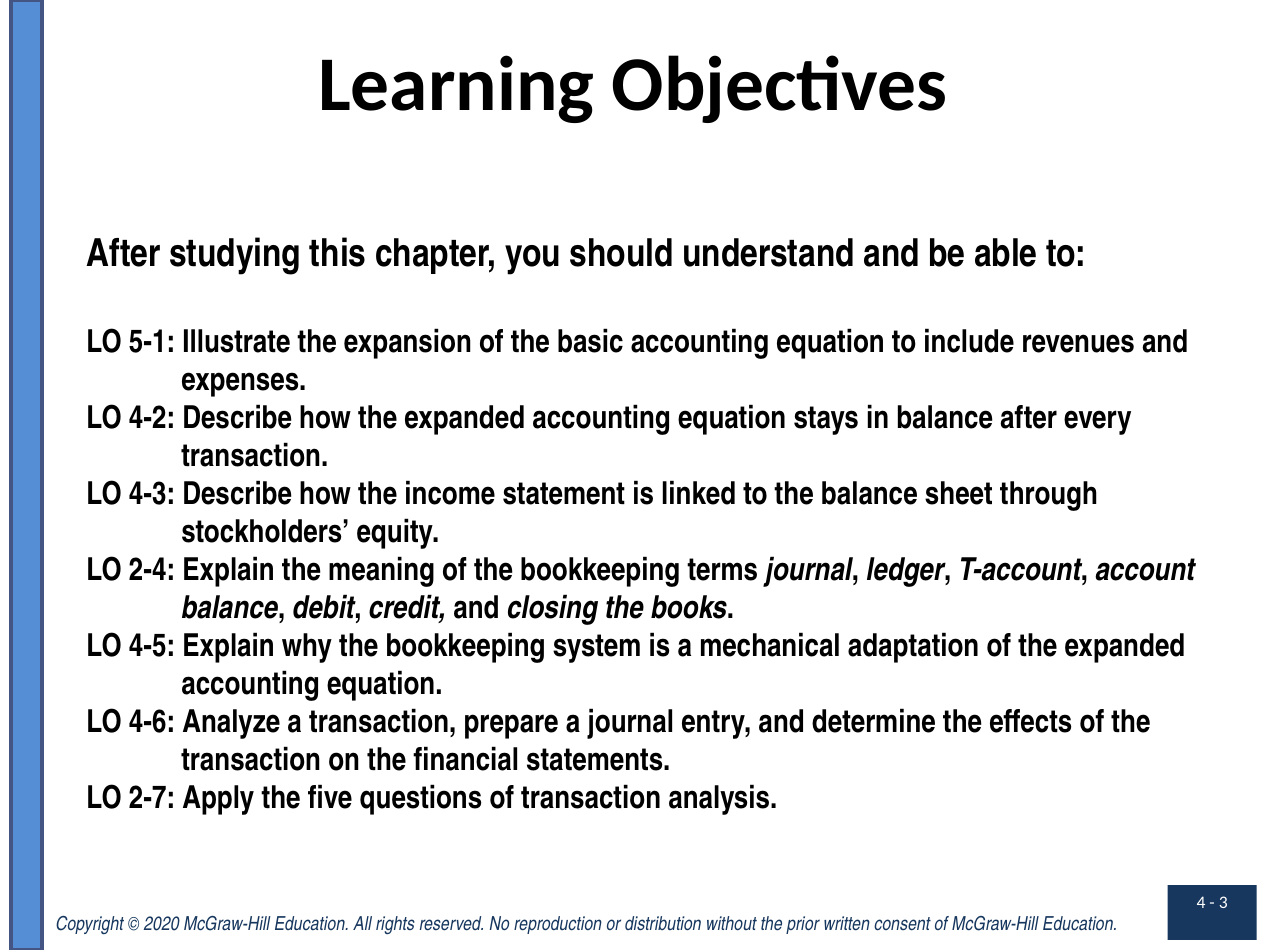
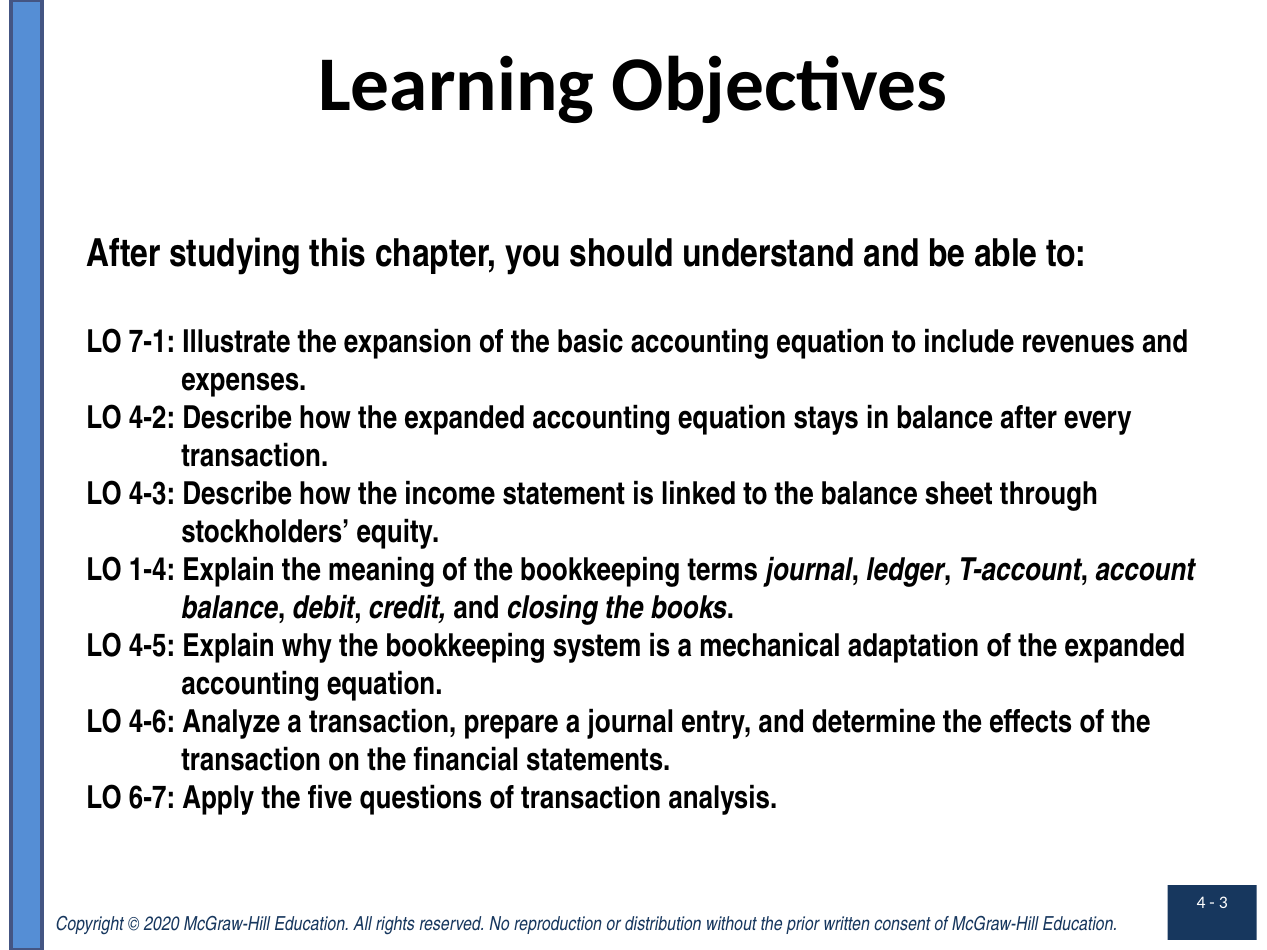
5-1: 5-1 -> 7-1 (152, 342)
2-4: 2-4 -> 1-4 (152, 570)
2-7: 2-7 -> 6-7 (152, 798)
